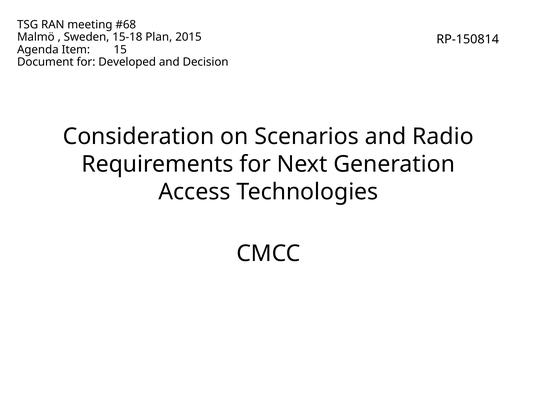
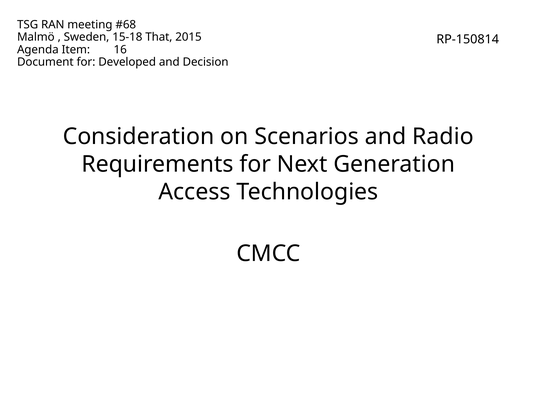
Plan: Plan -> That (159, 37)
15: 15 -> 16 (120, 50)
